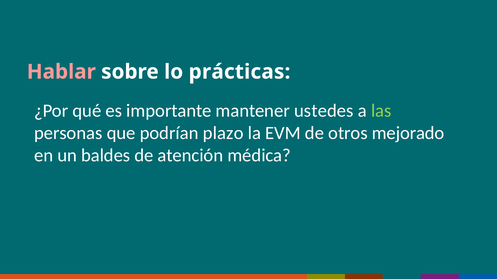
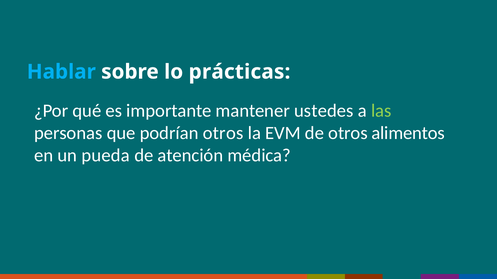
Hablar colour: pink -> light blue (61, 72)
podrían plazo: plazo -> otros (223, 133)
mejorado: mejorado -> alimentos (408, 133)
baldes: baldes -> pueda (106, 156)
